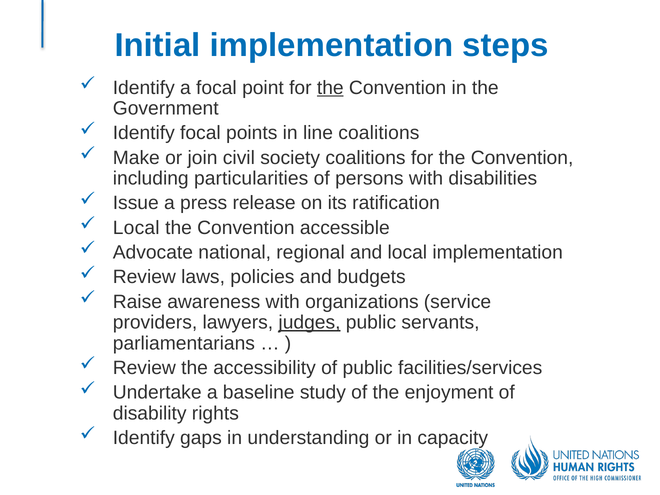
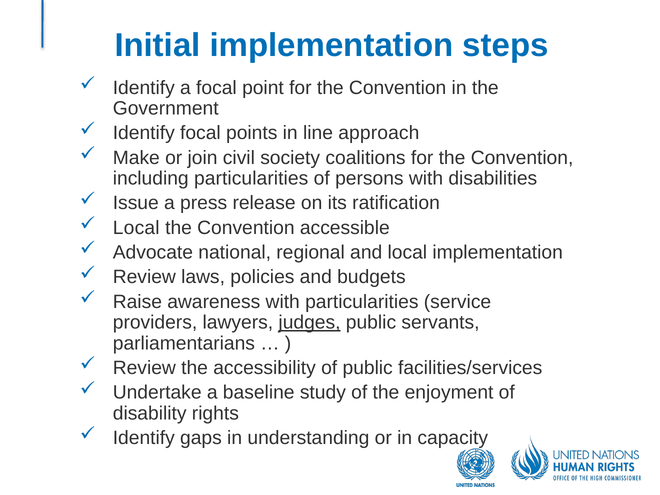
the underline: present -> none (330, 88)
line coalitions: coalitions -> approach (379, 133)
with organizations: organizations -> particularities (362, 302)
